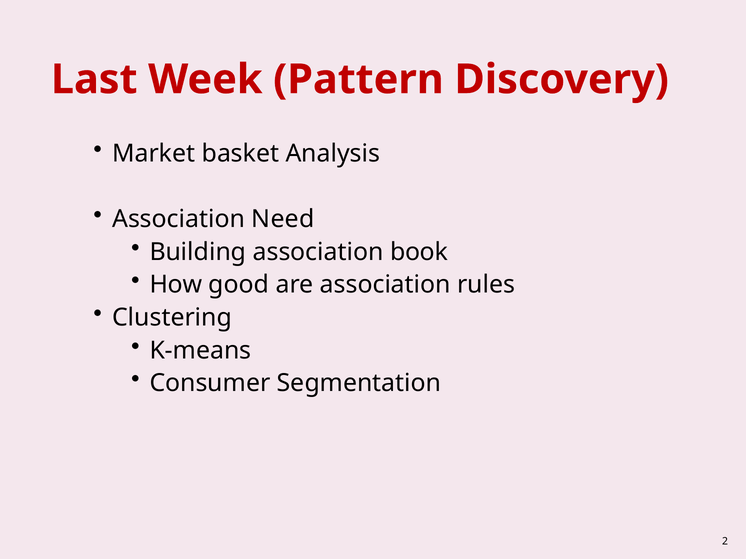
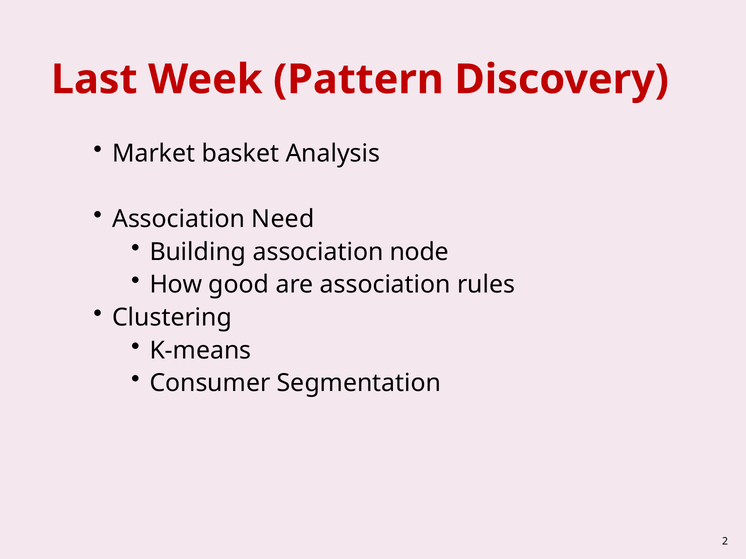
book: book -> node (419, 252)
